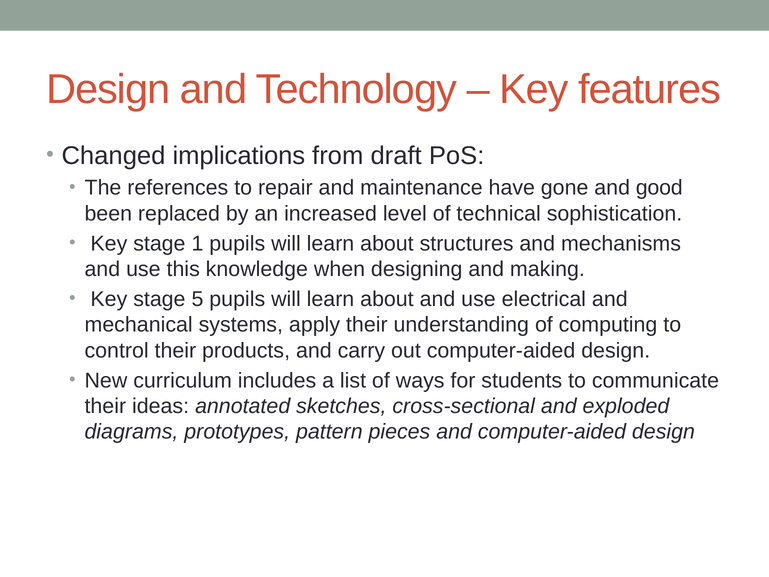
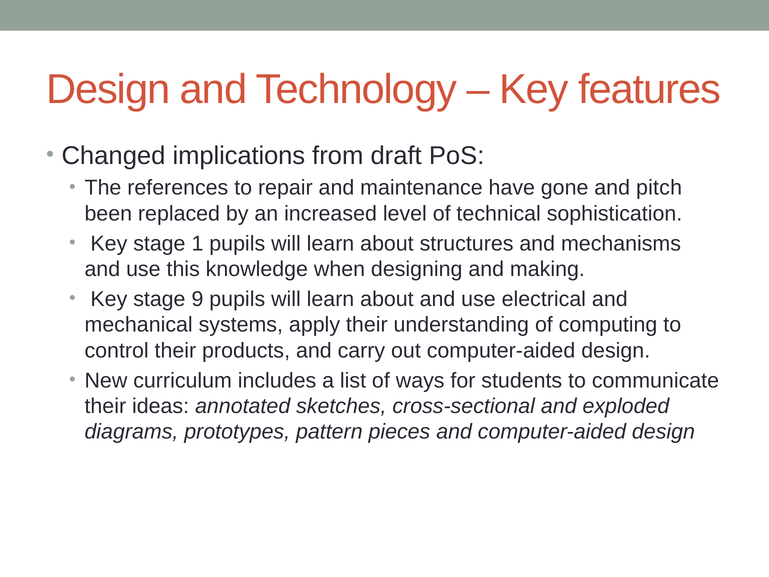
good: good -> pitch (659, 188)
5: 5 -> 9 (197, 299)
